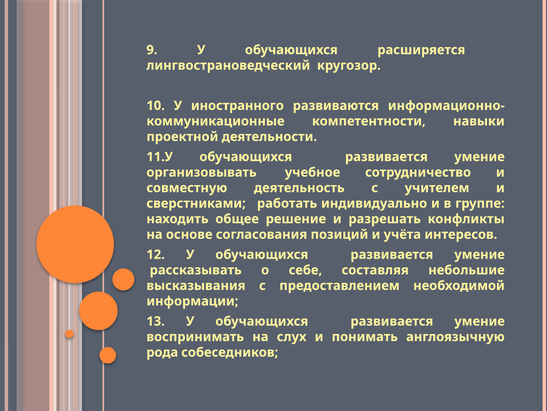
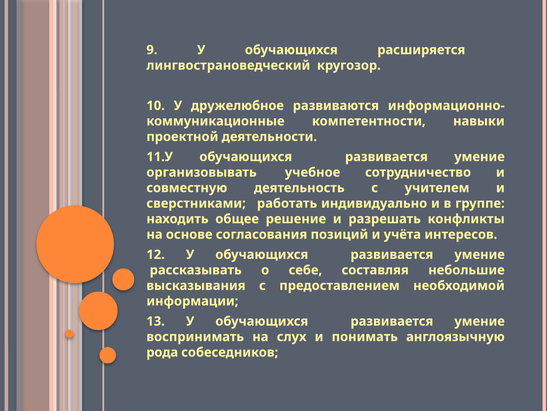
иностранного: иностранного -> дружелюбное (237, 105)
